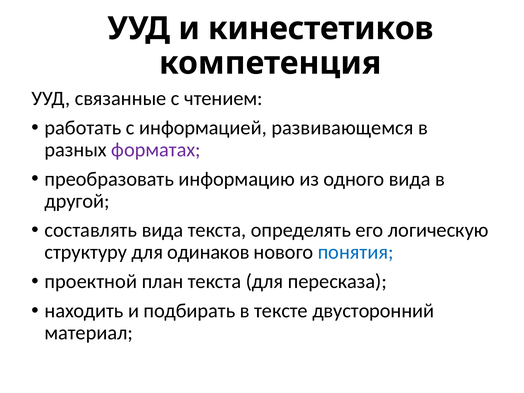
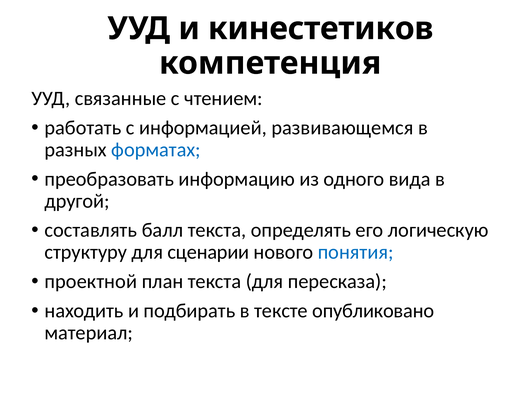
форматах colour: purple -> blue (156, 150)
составлять вида: вида -> балл (162, 230)
одинаков: одинаков -> сценарии (208, 252)
двусторонний: двусторонний -> опубликовано (373, 311)
